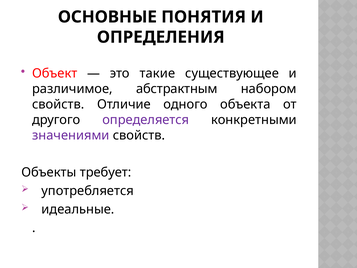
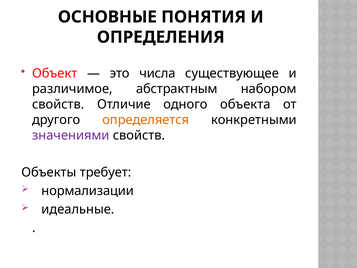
такие: такие -> числа (157, 73)
определяется colour: purple -> orange (146, 120)
употребляется: употребляется -> нормализации (88, 191)
